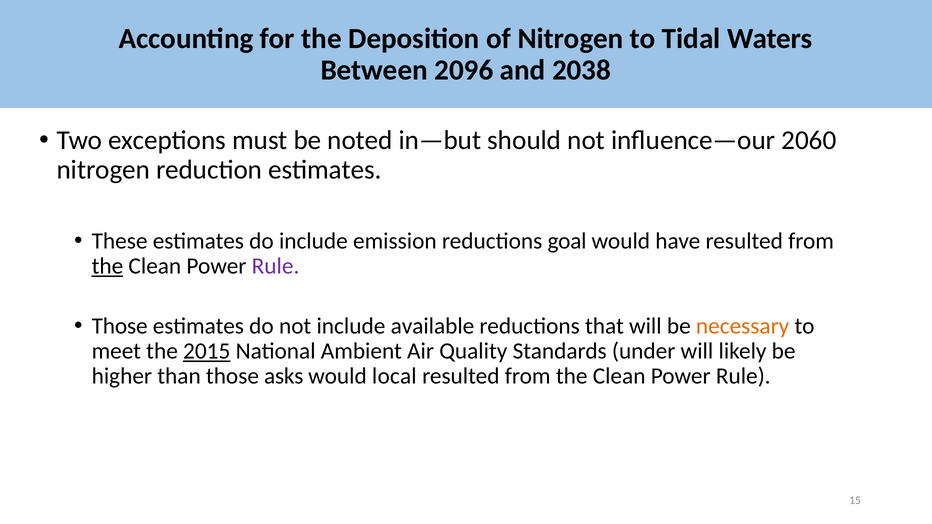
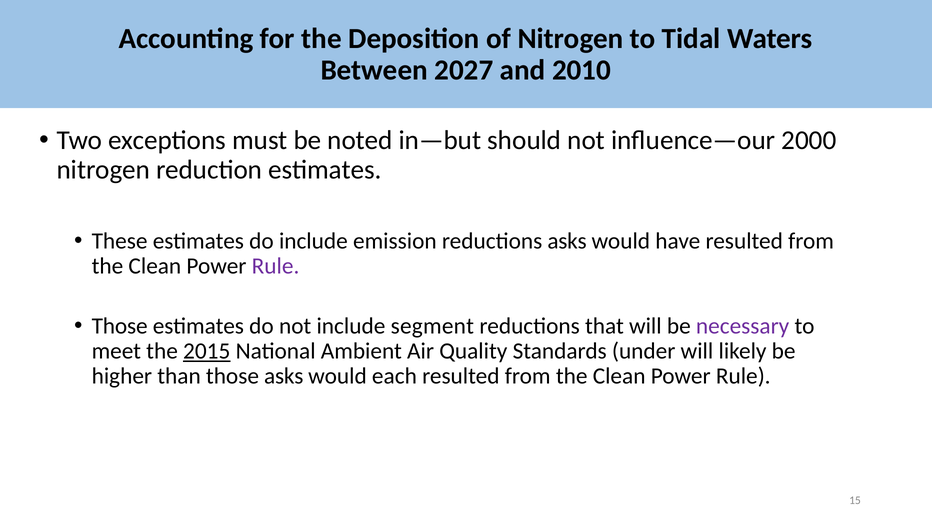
2096: 2096 -> 2027 (464, 70)
2038: 2038 -> 2010 (581, 70)
2060: 2060 -> 2000 (809, 141)
reductions goal: goal -> asks (567, 241)
the underline: present -> none (107, 266)
available: available -> segment (432, 326)
necessary colour: orange -> purple (743, 326)
local: local -> each (394, 376)
